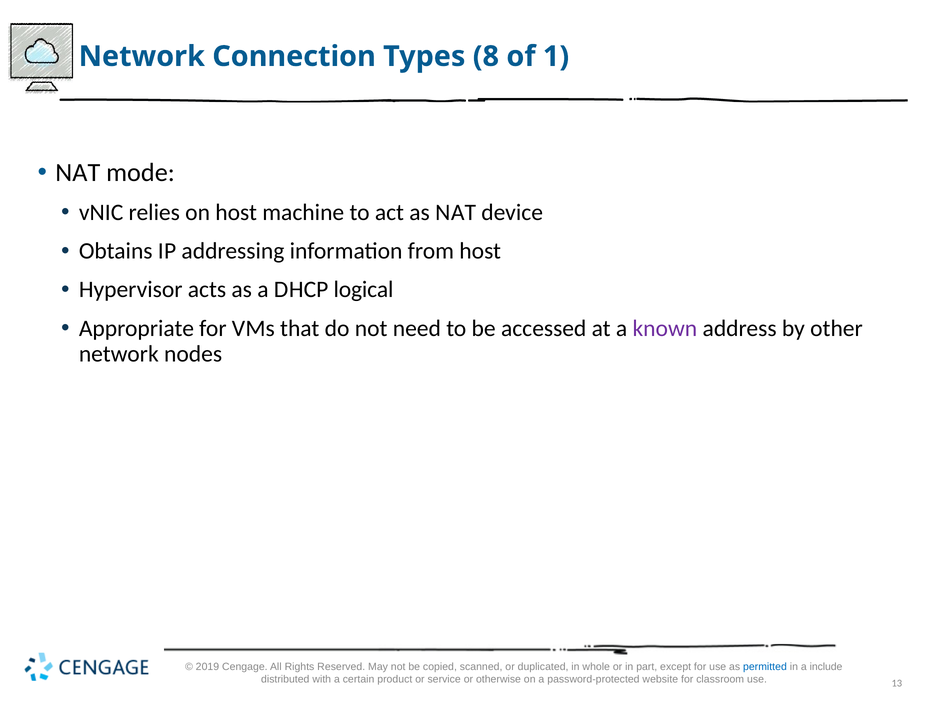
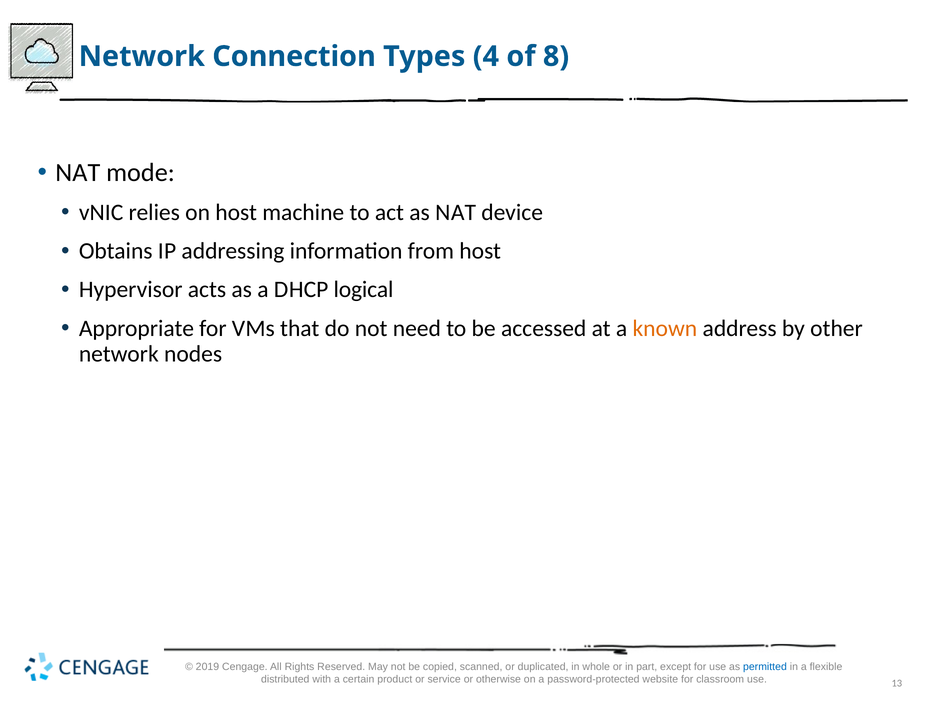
8: 8 -> 4 (486, 56)
1: 1 -> 8 (556, 56)
known colour: purple -> orange (665, 328)
include: include -> flexible (826, 667)
